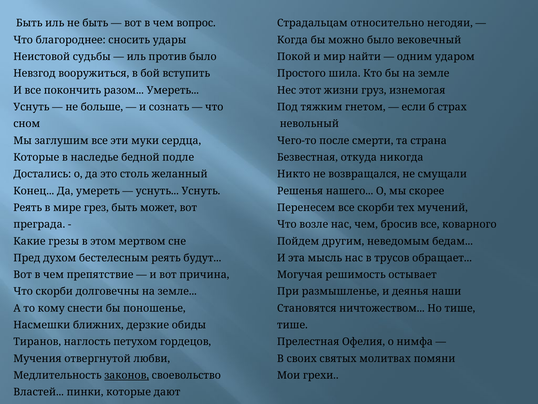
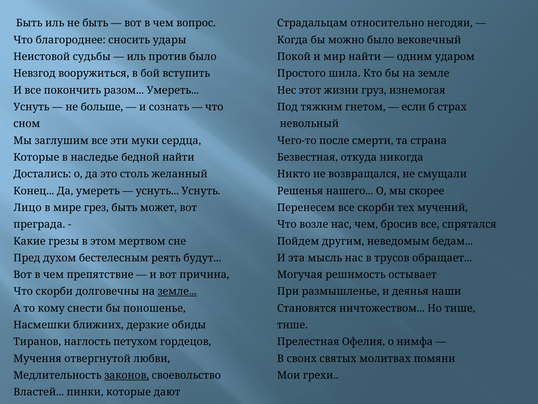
бедной подле: подле -> найти (178, 157)
Реять: Реять -> Лицо (28, 207)
коварного: коварного -> спрятался (469, 224)
земле underline: none -> present (177, 291)
